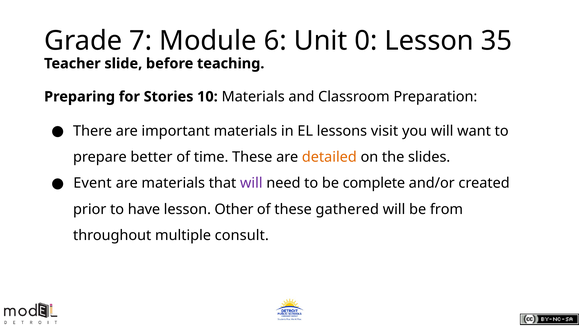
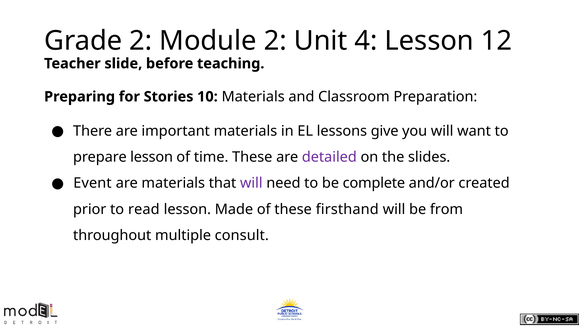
Grade 7: 7 -> 2 (141, 41)
Module 6: 6 -> 2 (275, 41)
0: 0 -> 4 (366, 41)
35: 35 -> 12 (497, 41)
visit: visit -> give (385, 131)
prepare better: better -> lesson (152, 157)
detailed colour: orange -> purple (329, 157)
have: have -> read (144, 209)
Other: Other -> Made (234, 209)
gathered: gathered -> firsthand (347, 209)
